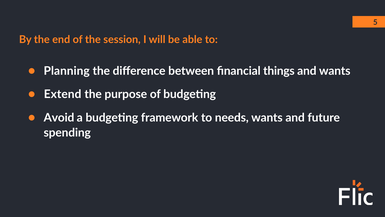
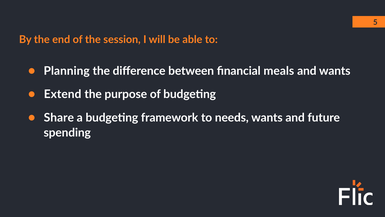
things: things -> meals (279, 71)
Avoid: Avoid -> Share (59, 117)
